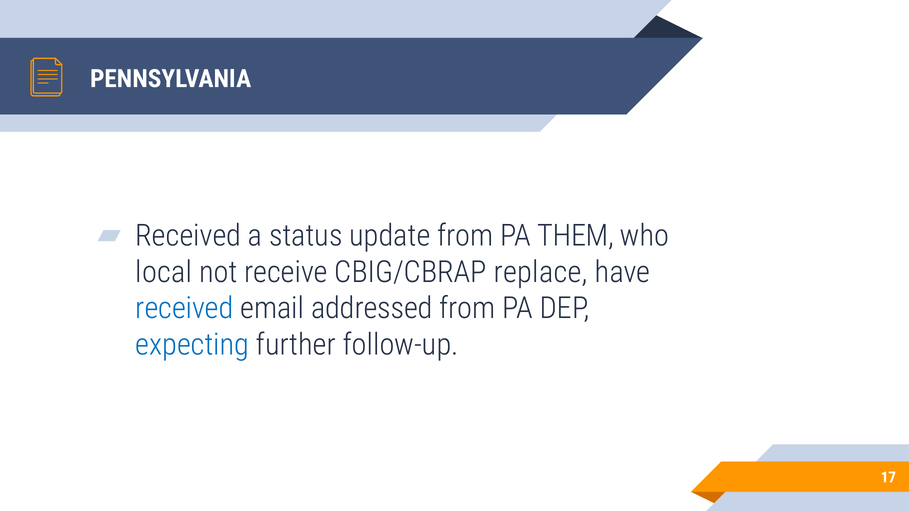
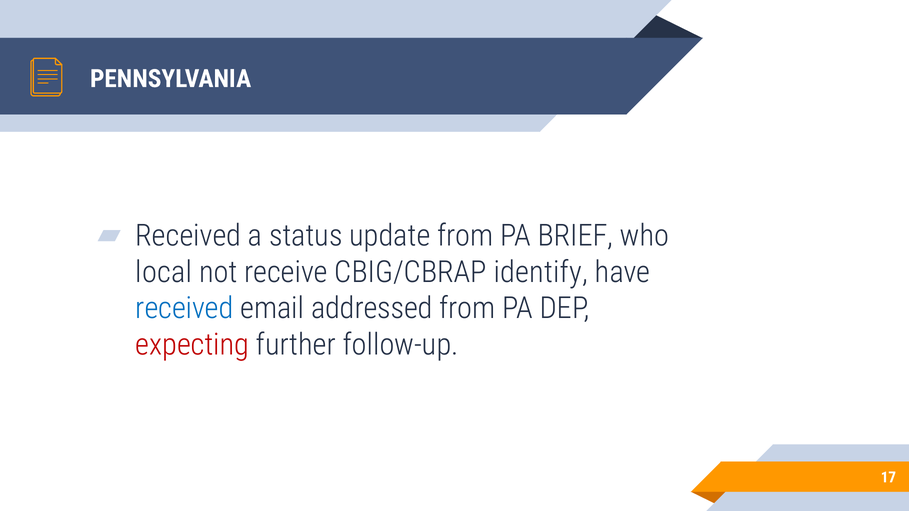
THEM: THEM -> BRIEF (575, 236)
replace: replace -> identify (541, 272)
expecting colour: blue -> red (192, 345)
